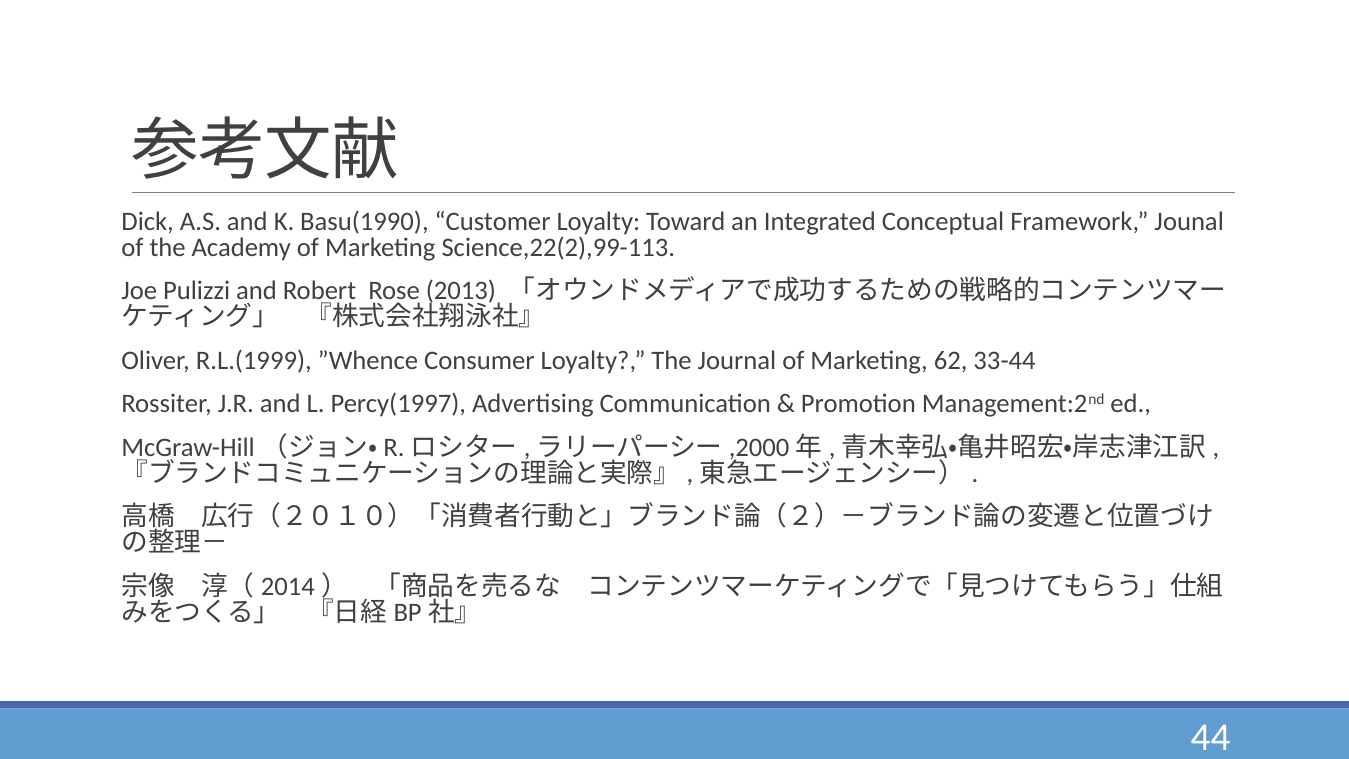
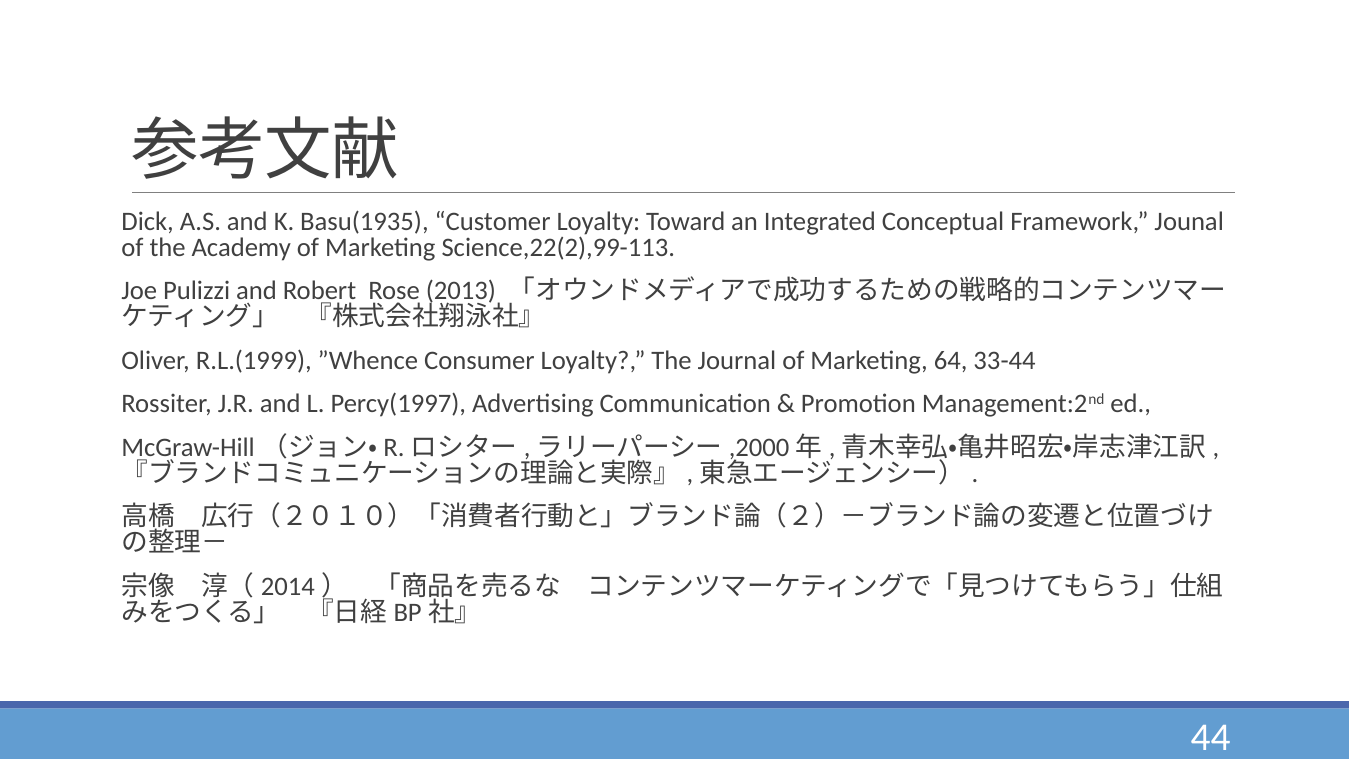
Basu(1990: Basu(1990 -> Basu(1935 (364, 221)
62: 62 -> 64 (951, 360)
